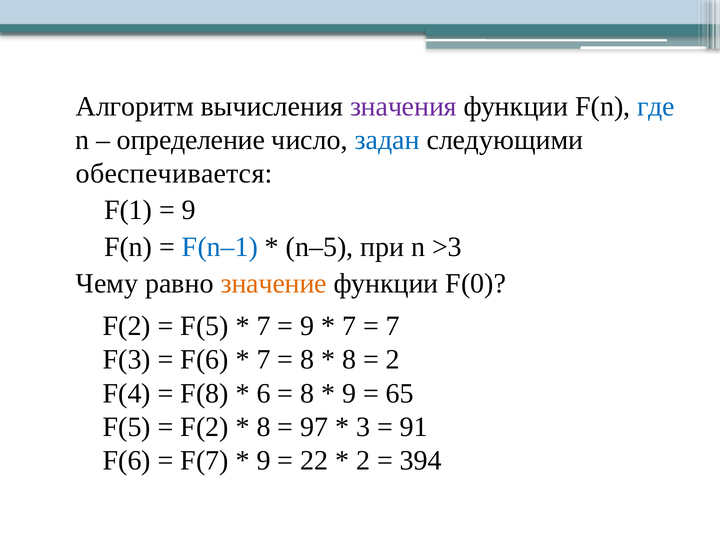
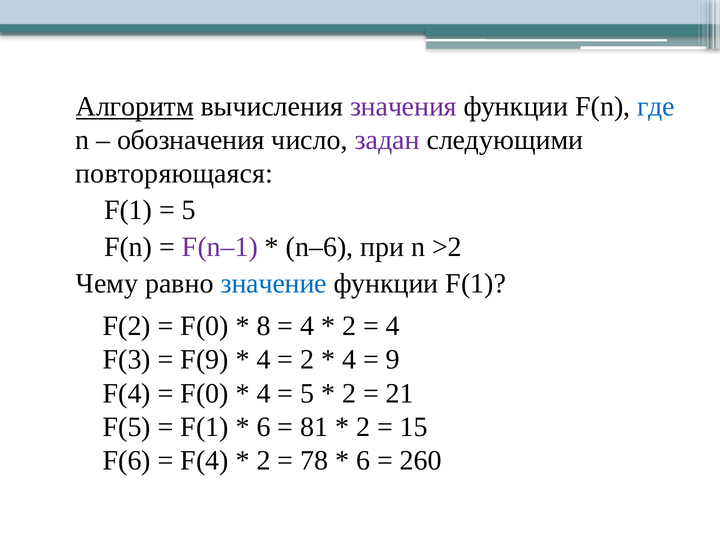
Алгоритм underline: none -> present (135, 107)
определение: определение -> обозначения (191, 140)
задан colour: blue -> purple (387, 140)
обеспечивается: обеспечивается -> повторяющаяся (174, 174)
9: 9 -> 5 (189, 210)
F(n–1 colour: blue -> purple (220, 247)
n–5: n–5 -> n–6 (320, 247)
>3: >3 -> >2 (447, 247)
значение colour: orange -> blue (274, 283)
функции F(0: F(0 -> F(1 (476, 283)
F(5: F(5 -> F(0 (205, 326)
7: 7 -> 8 (264, 326)
9: 9 -> 4 (307, 326)
7: 7 -> 2 (349, 326)
7: 7 -> 4 (393, 326)
F(6: F(6 -> F(9 (205, 360)
7: 7 -> 4 (264, 360)
8: 8 -> 2 (307, 360)
8: 8 -> 4 (349, 360)
2: 2 -> 9 (393, 360)
F(8: F(8 -> F(0 (205, 393)
6: 6 -> 4 (264, 393)
8: 8 -> 5 (307, 393)
9: 9 -> 2 (349, 393)
65: 65 -> 21 (400, 393)
F(2: F(2 -> F(1 (205, 427)
8: 8 -> 6 (264, 427)
97: 97 -> 81 (314, 427)
3: 3 -> 2 (363, 427)
91: 91 -> 15 (414, 427)
F(7: F(7 -> F(4 (205, 461)
9: 9 -> 2 (264, 461)
22: 22 -> 78 (314, 461)
2: 2 -> 6 (363, 461)
394: 394 -> 260 (421, 461)
